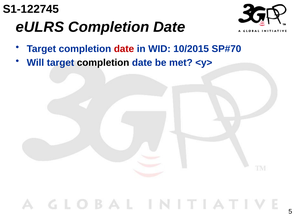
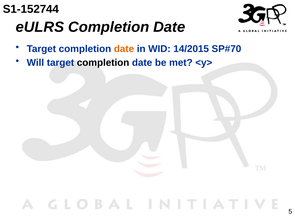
S1-122745: S1-122745 -> S1-152744 (31, 9)
date colour: red -> orange (124, 49)
10/2015: 10/2015 -> 14/2015 (191, 49)
